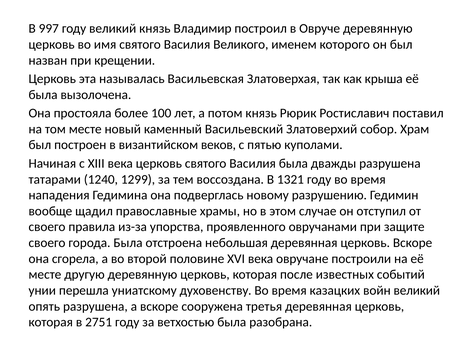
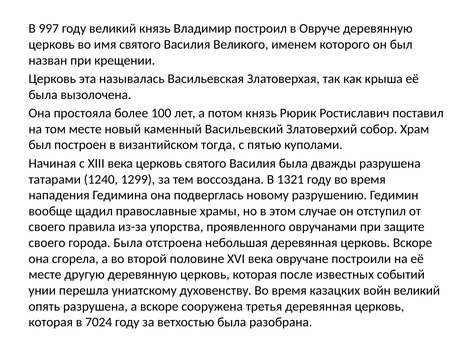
веков: веков -> тогда (218, 145)
2751: 2751 -> 7024 (99, 322)
